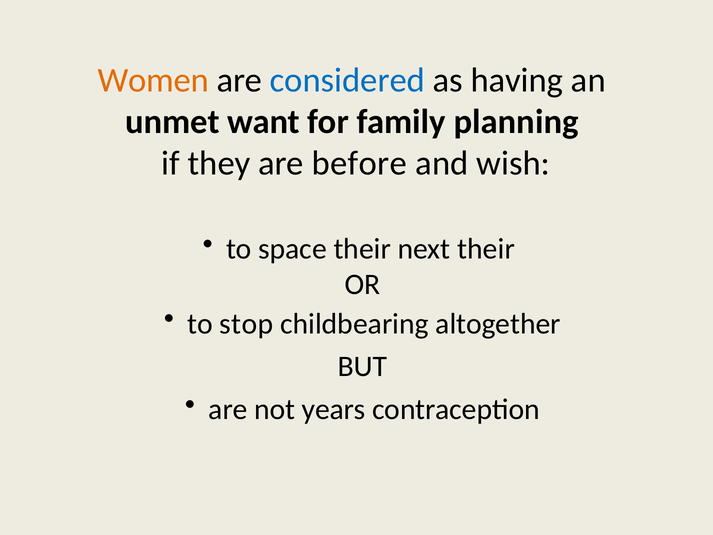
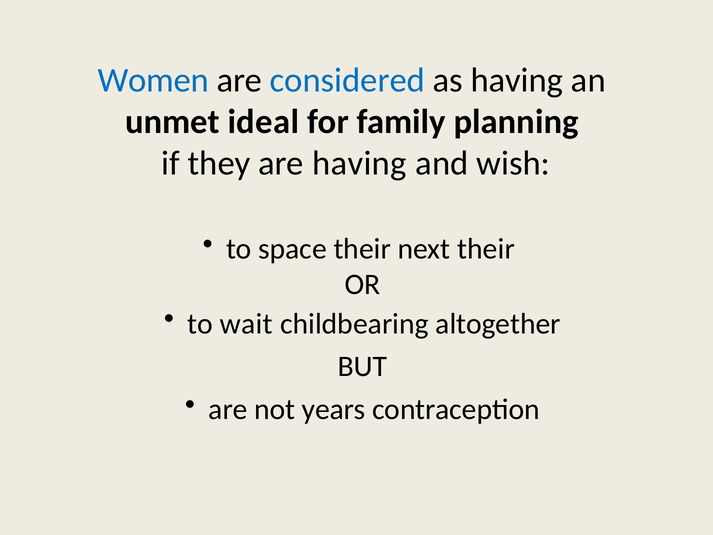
Women colour: orange -> blue (153, 80)
want: want -> ideal (263, 122)
are before: before -> having (359, 163)
stop: stop -> wait (246, 324)
